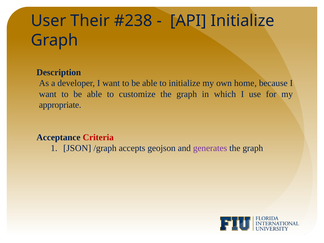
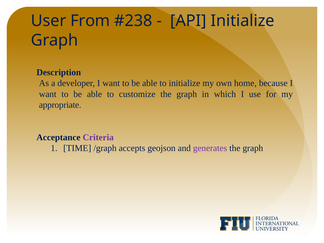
Their: Their -> From (90, 21)
Criteria colour: red -> purple (98, 137)
JSON: JSON -> TIME (77, 148)
